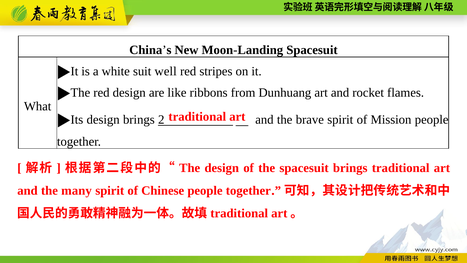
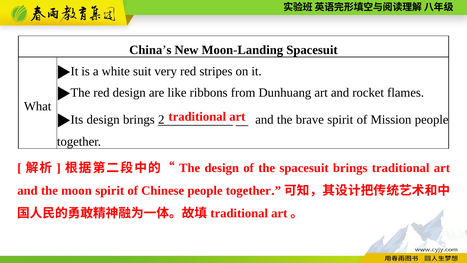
well: well -> very (166, 71)
many: many -> moon (77, 190)
